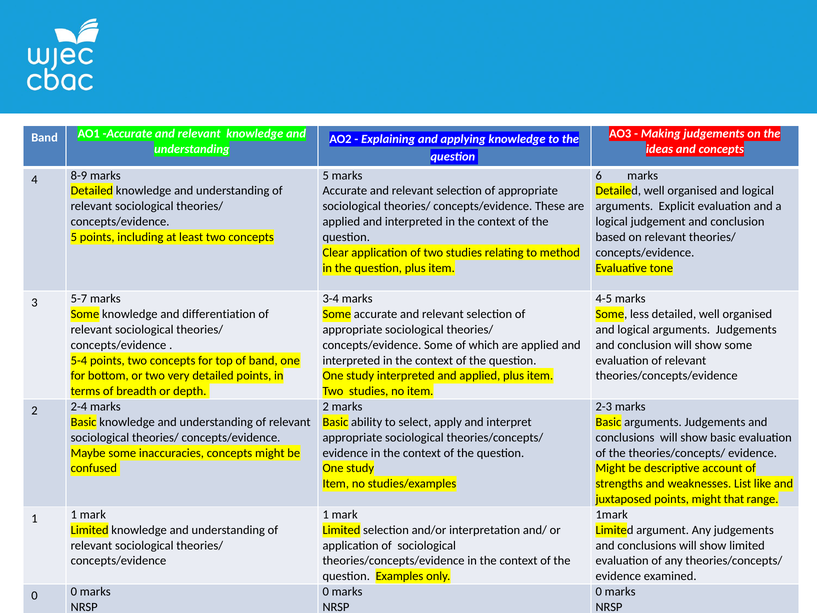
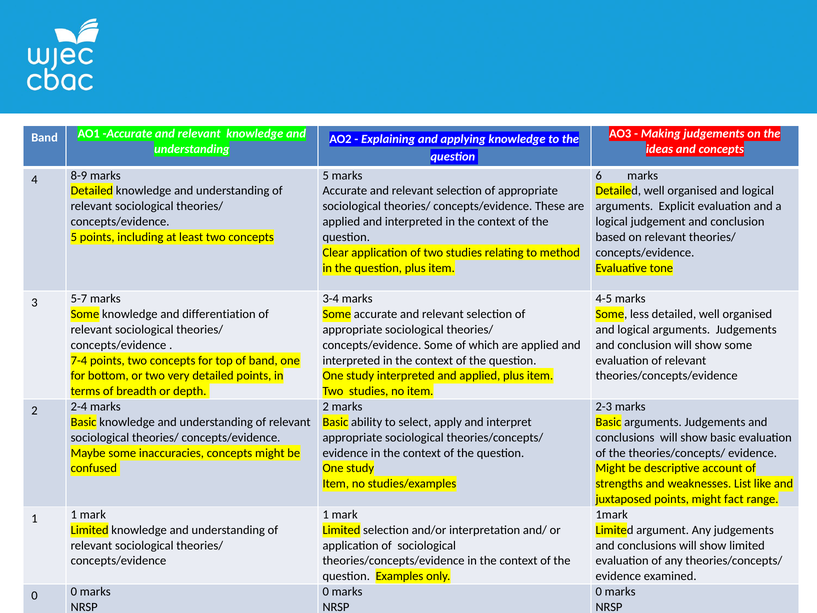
5-4: 5-4 -> 7-4 (79, 360)
that: that -> fact (734, 499)
